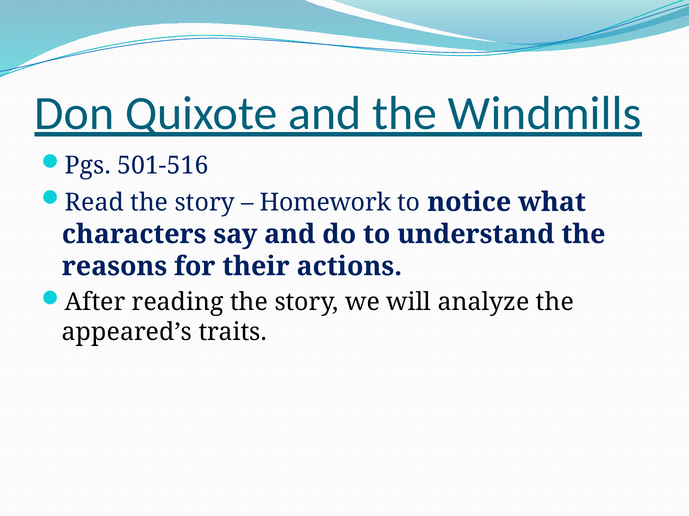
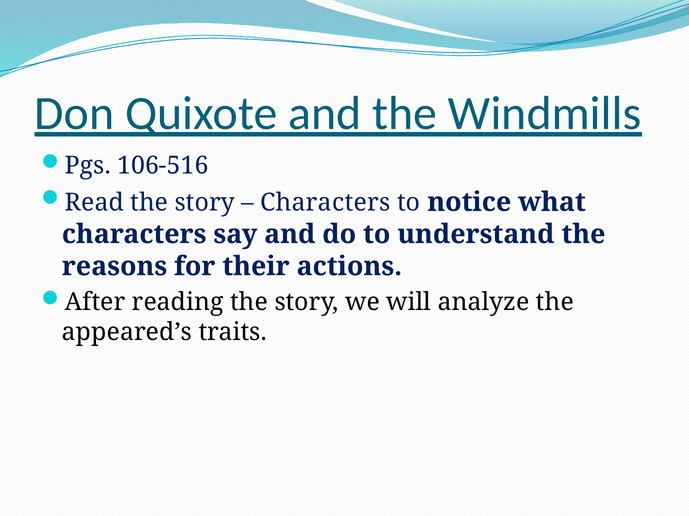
501-516: 501-516 -> 106-516 (163, 166)
Homework: Homework -> Characters (325, 203)
